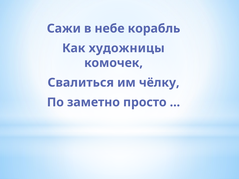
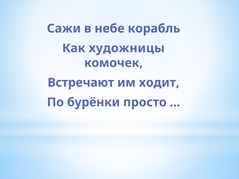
Свалиться: Свалиться -> Встречают (81, 83)
чёлку: чёлку -> ходит (159, 83)
заметно: заметно -> бурёнки (94, 102)
